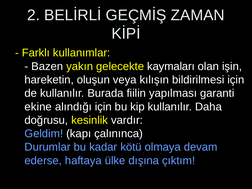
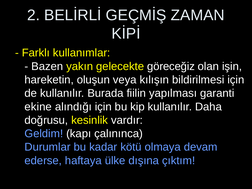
kaymaları: kaymaları -> göreceğiz (171, 66)
